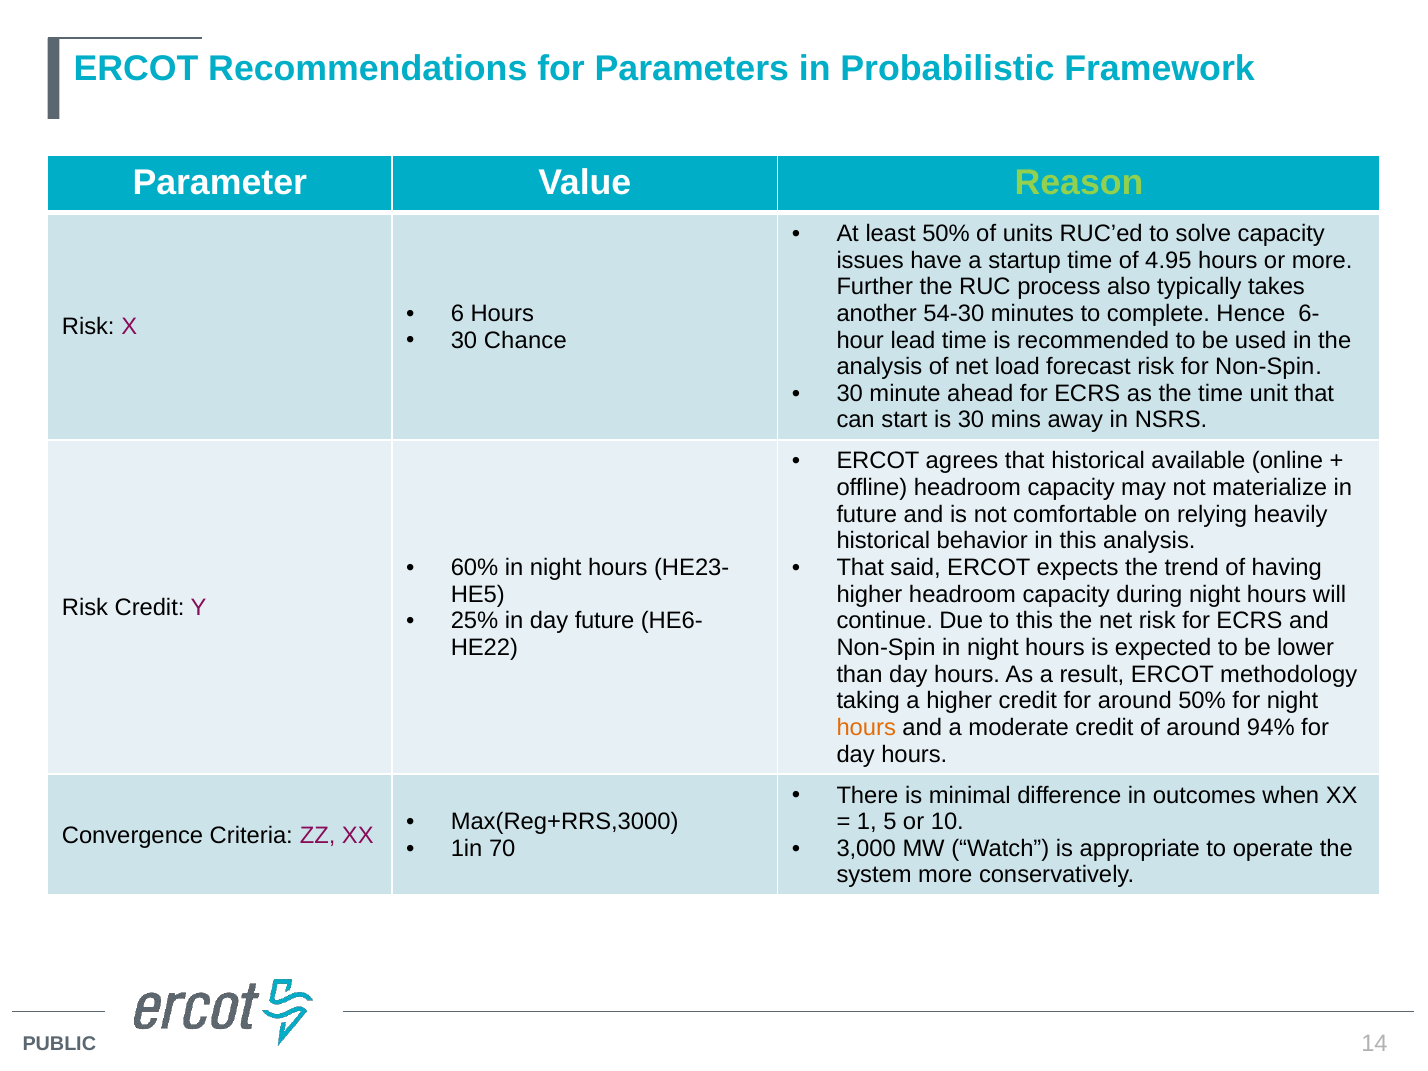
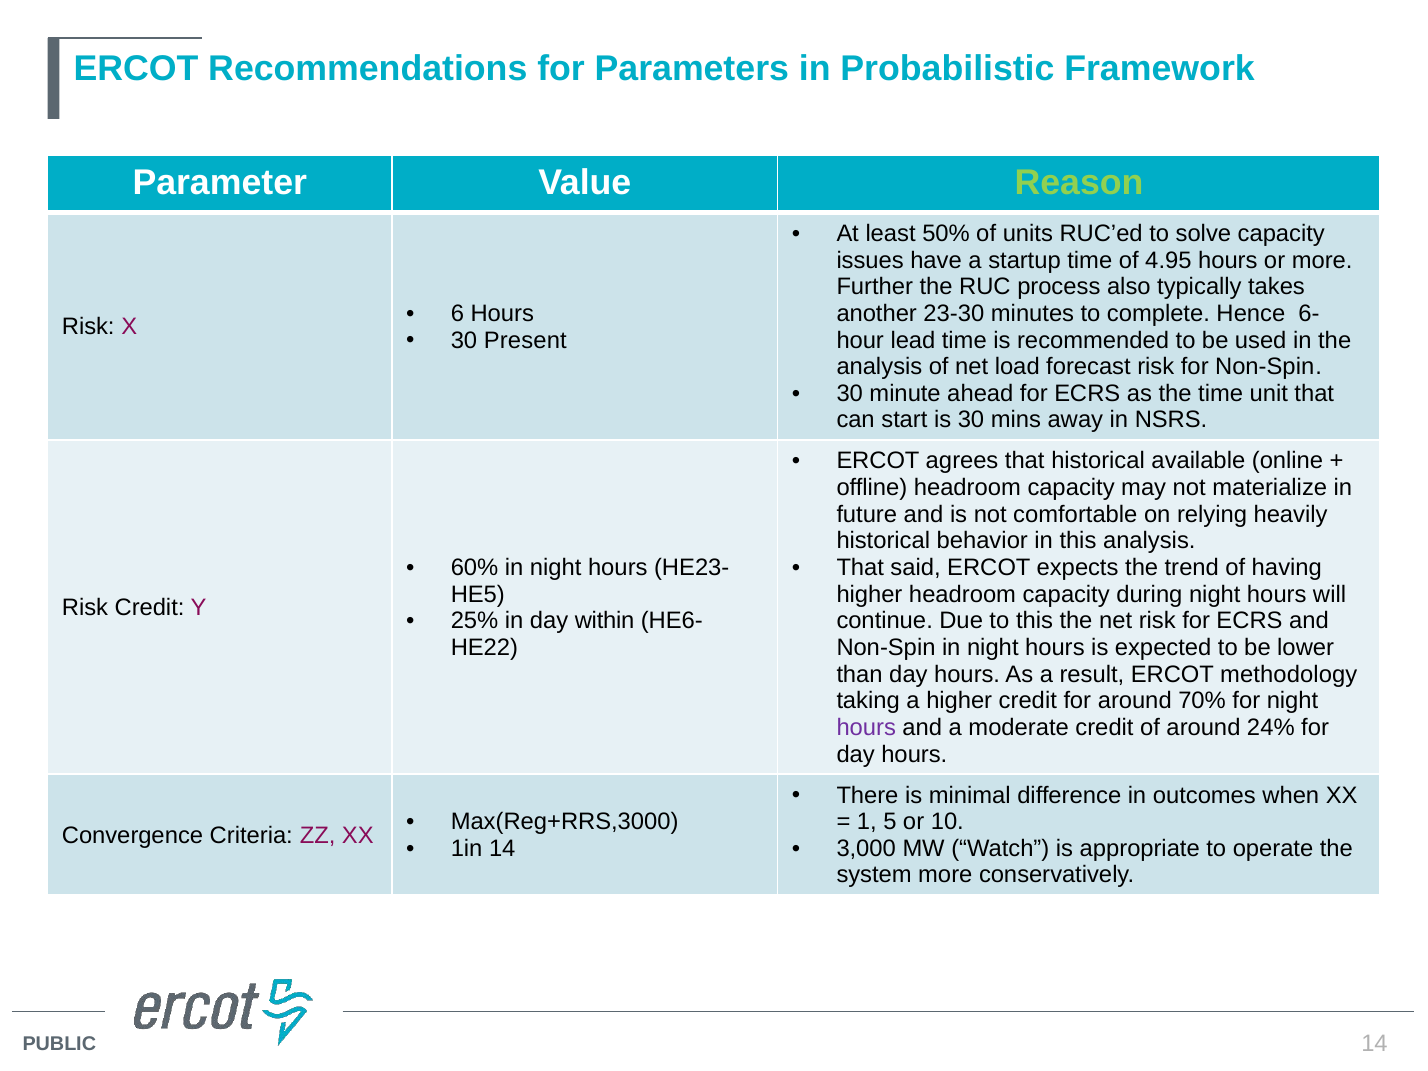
54-30: 54-30 -> 23-30 (954, 314)
Chance: Chance -> Present (525, 340)
day future: future -> within (605, 621)
around 50%: 50% -> 70% (1202, 701)
hours colour: orange -> purple (866, 728)
94%: 94% -> 24% (1271, 728)
1in 70: 70 -> 14 (502, 849)
